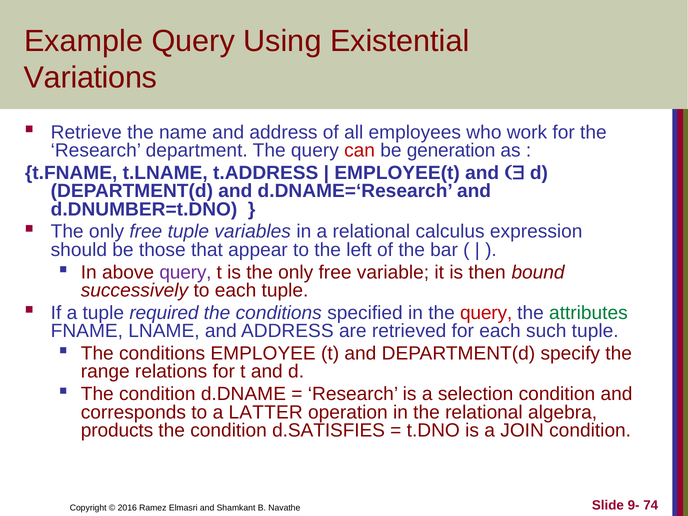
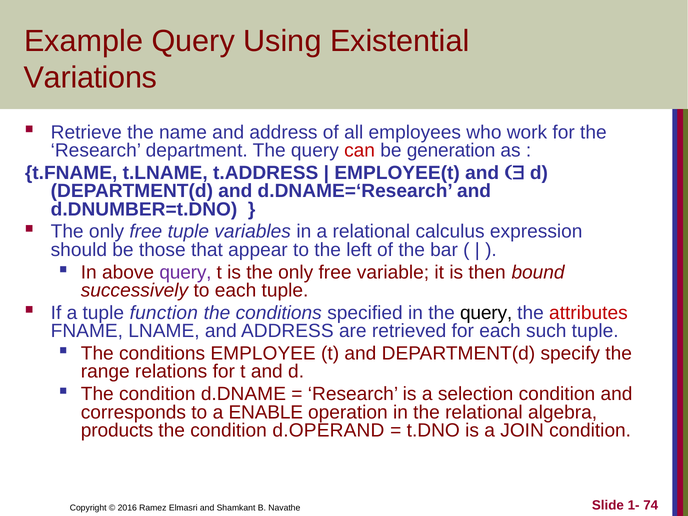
required: required -> function (164, 313)
query colour: red -> black (486, 313)
attributes colour: green -> red (588, 313)
LATTER: LATTER -> ENABLE (266, 412)
d.SATISFIES: d.SATISFIES -> d.OPERAND (328, 431)
9-: 9- -> 1- (634, 505)
